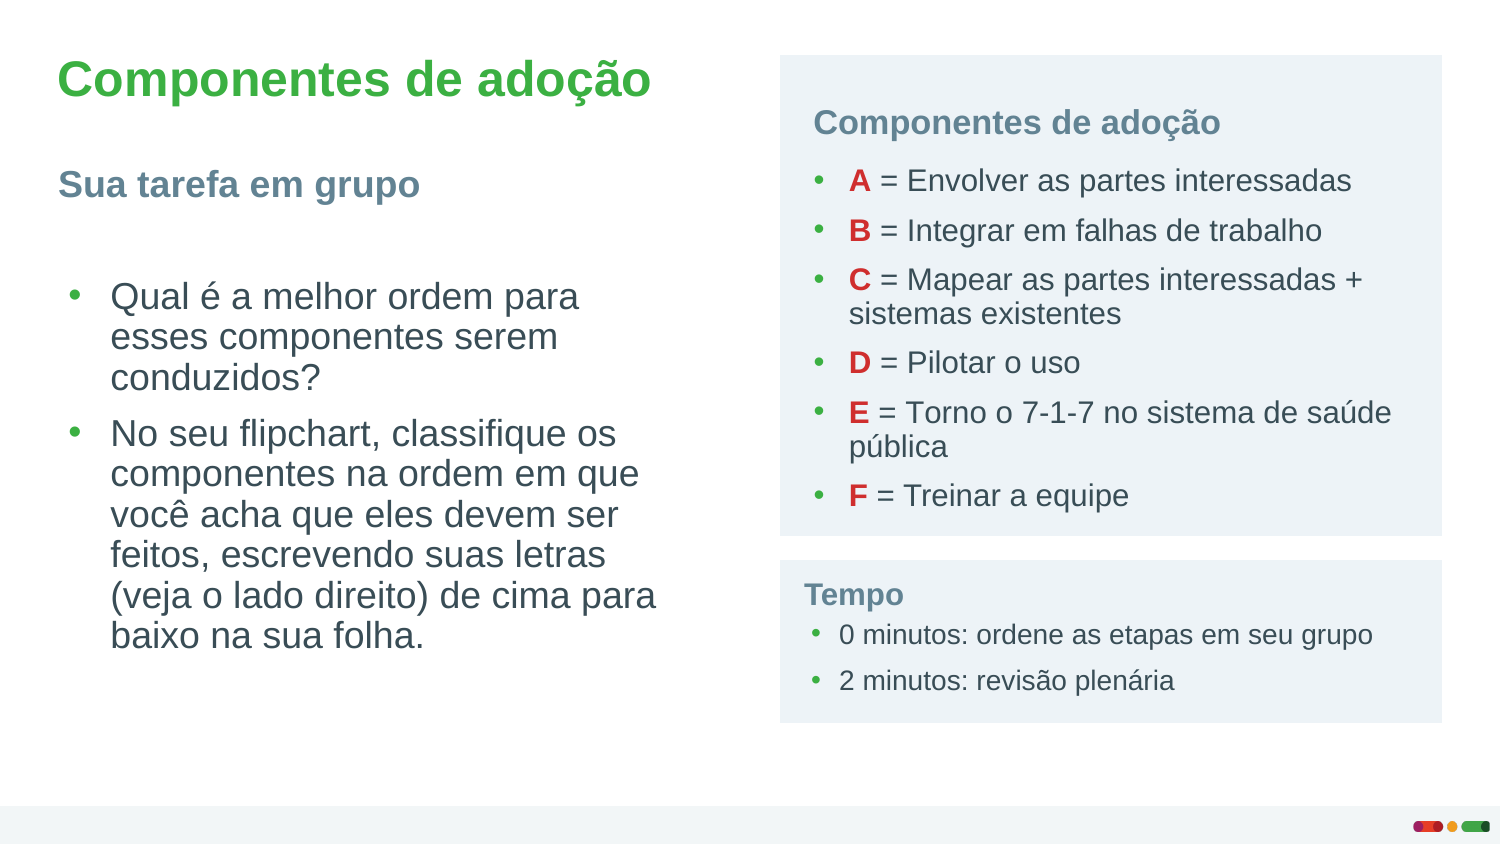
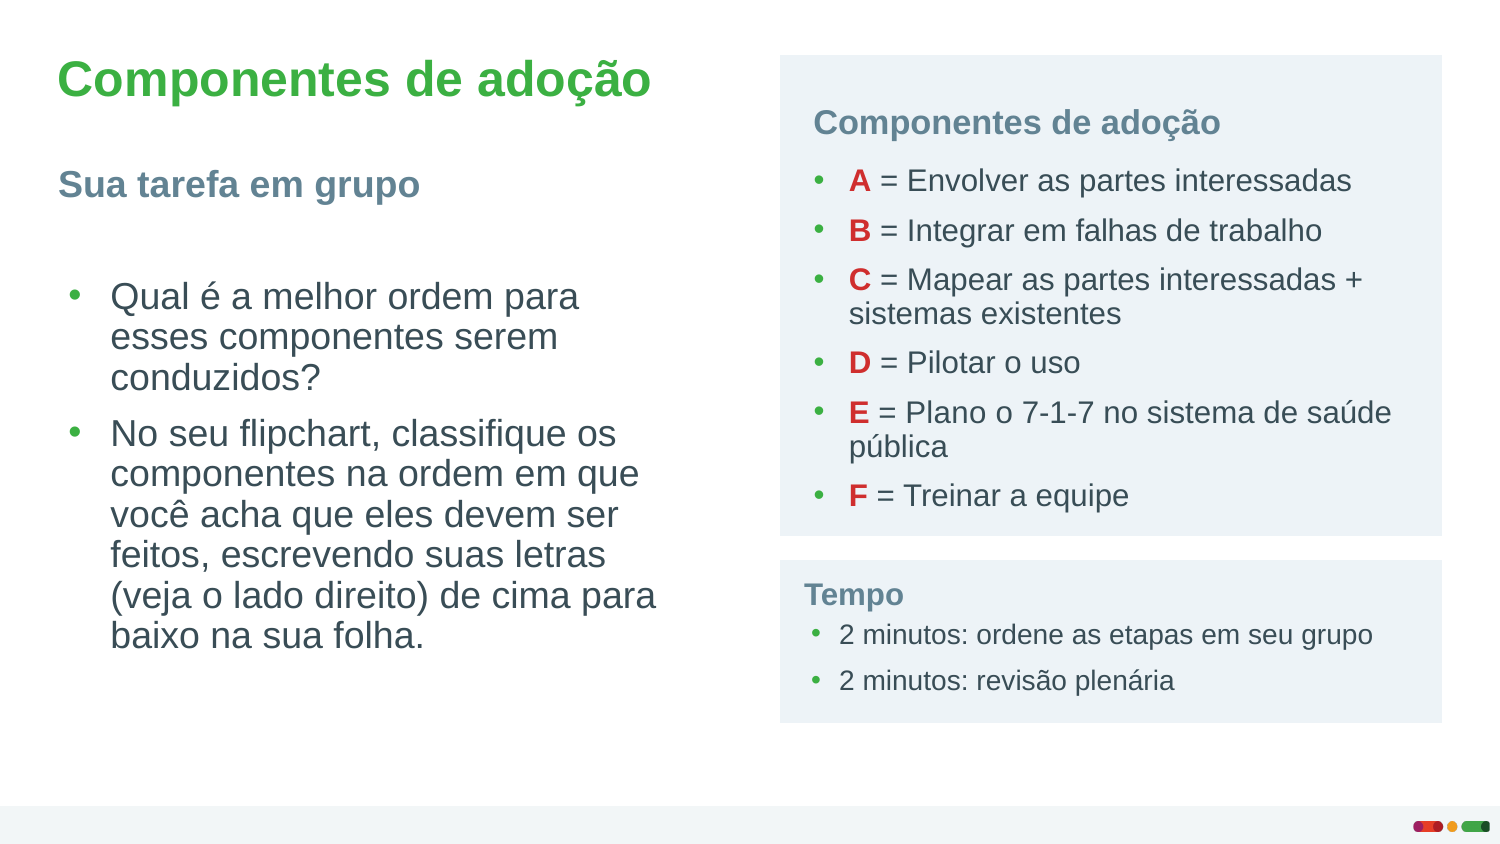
Torno: Torno -> Plano (946, 413)
0: 0 -> 2 (847, 635)
